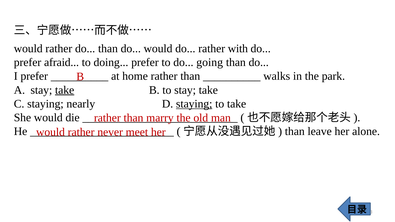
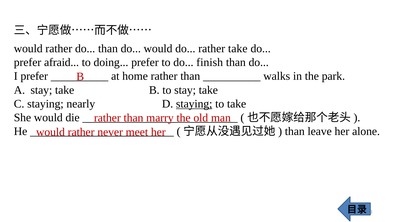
rather with: with -> take (238, 49)
going: going -> finish (210, 62)
take underline: present -> none (65, 90)
